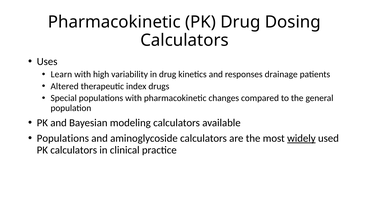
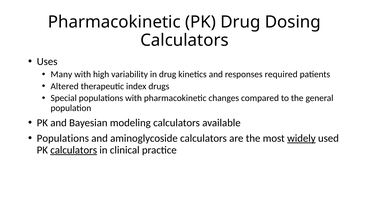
Learn: Learn -> Many (61, 74)
drainage: drainage -> required (281, 74)
calculators underline: none -> present (74, 150)
